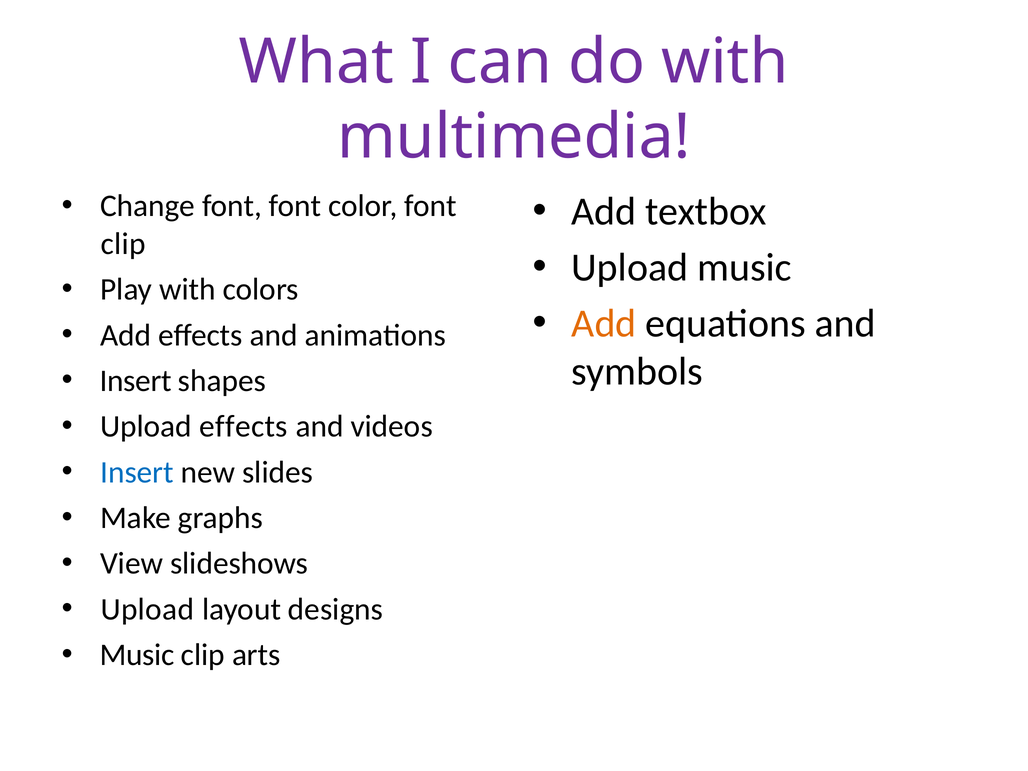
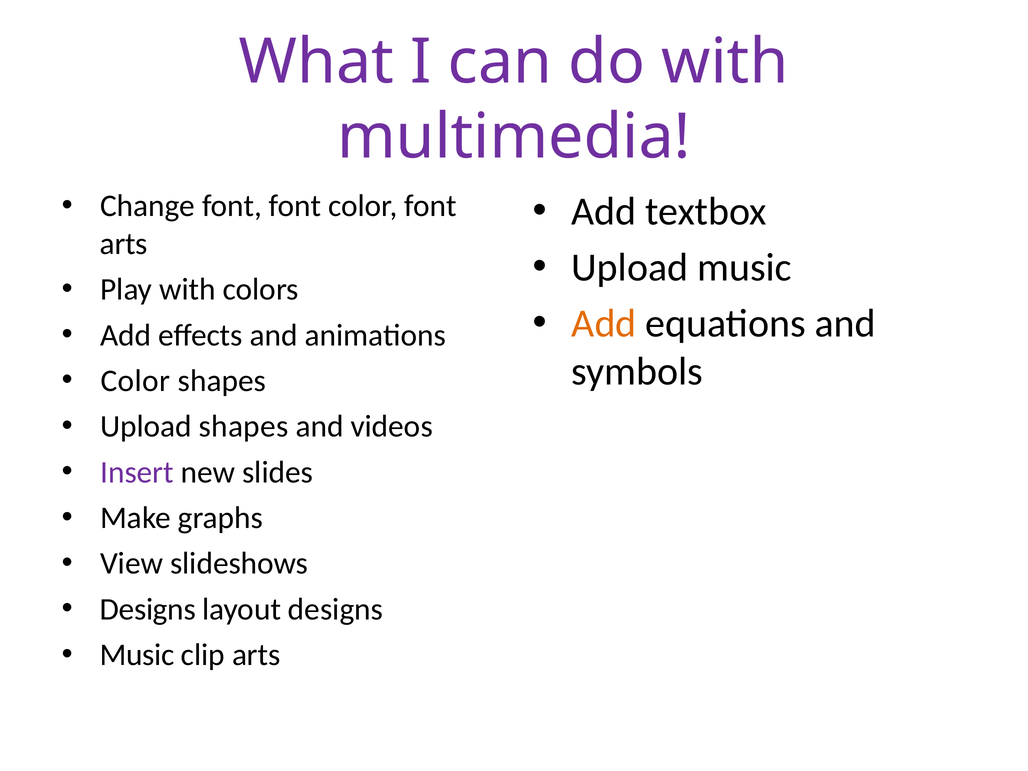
clip: clip -> arts (124, 244)
Insert: Insert -> Color (135, 381)
Upload effects: effects -> shapes (244, 427)
Insert colour: blue -> purple (137, 472)
Upload: Upload -> Designs (148, 609)
